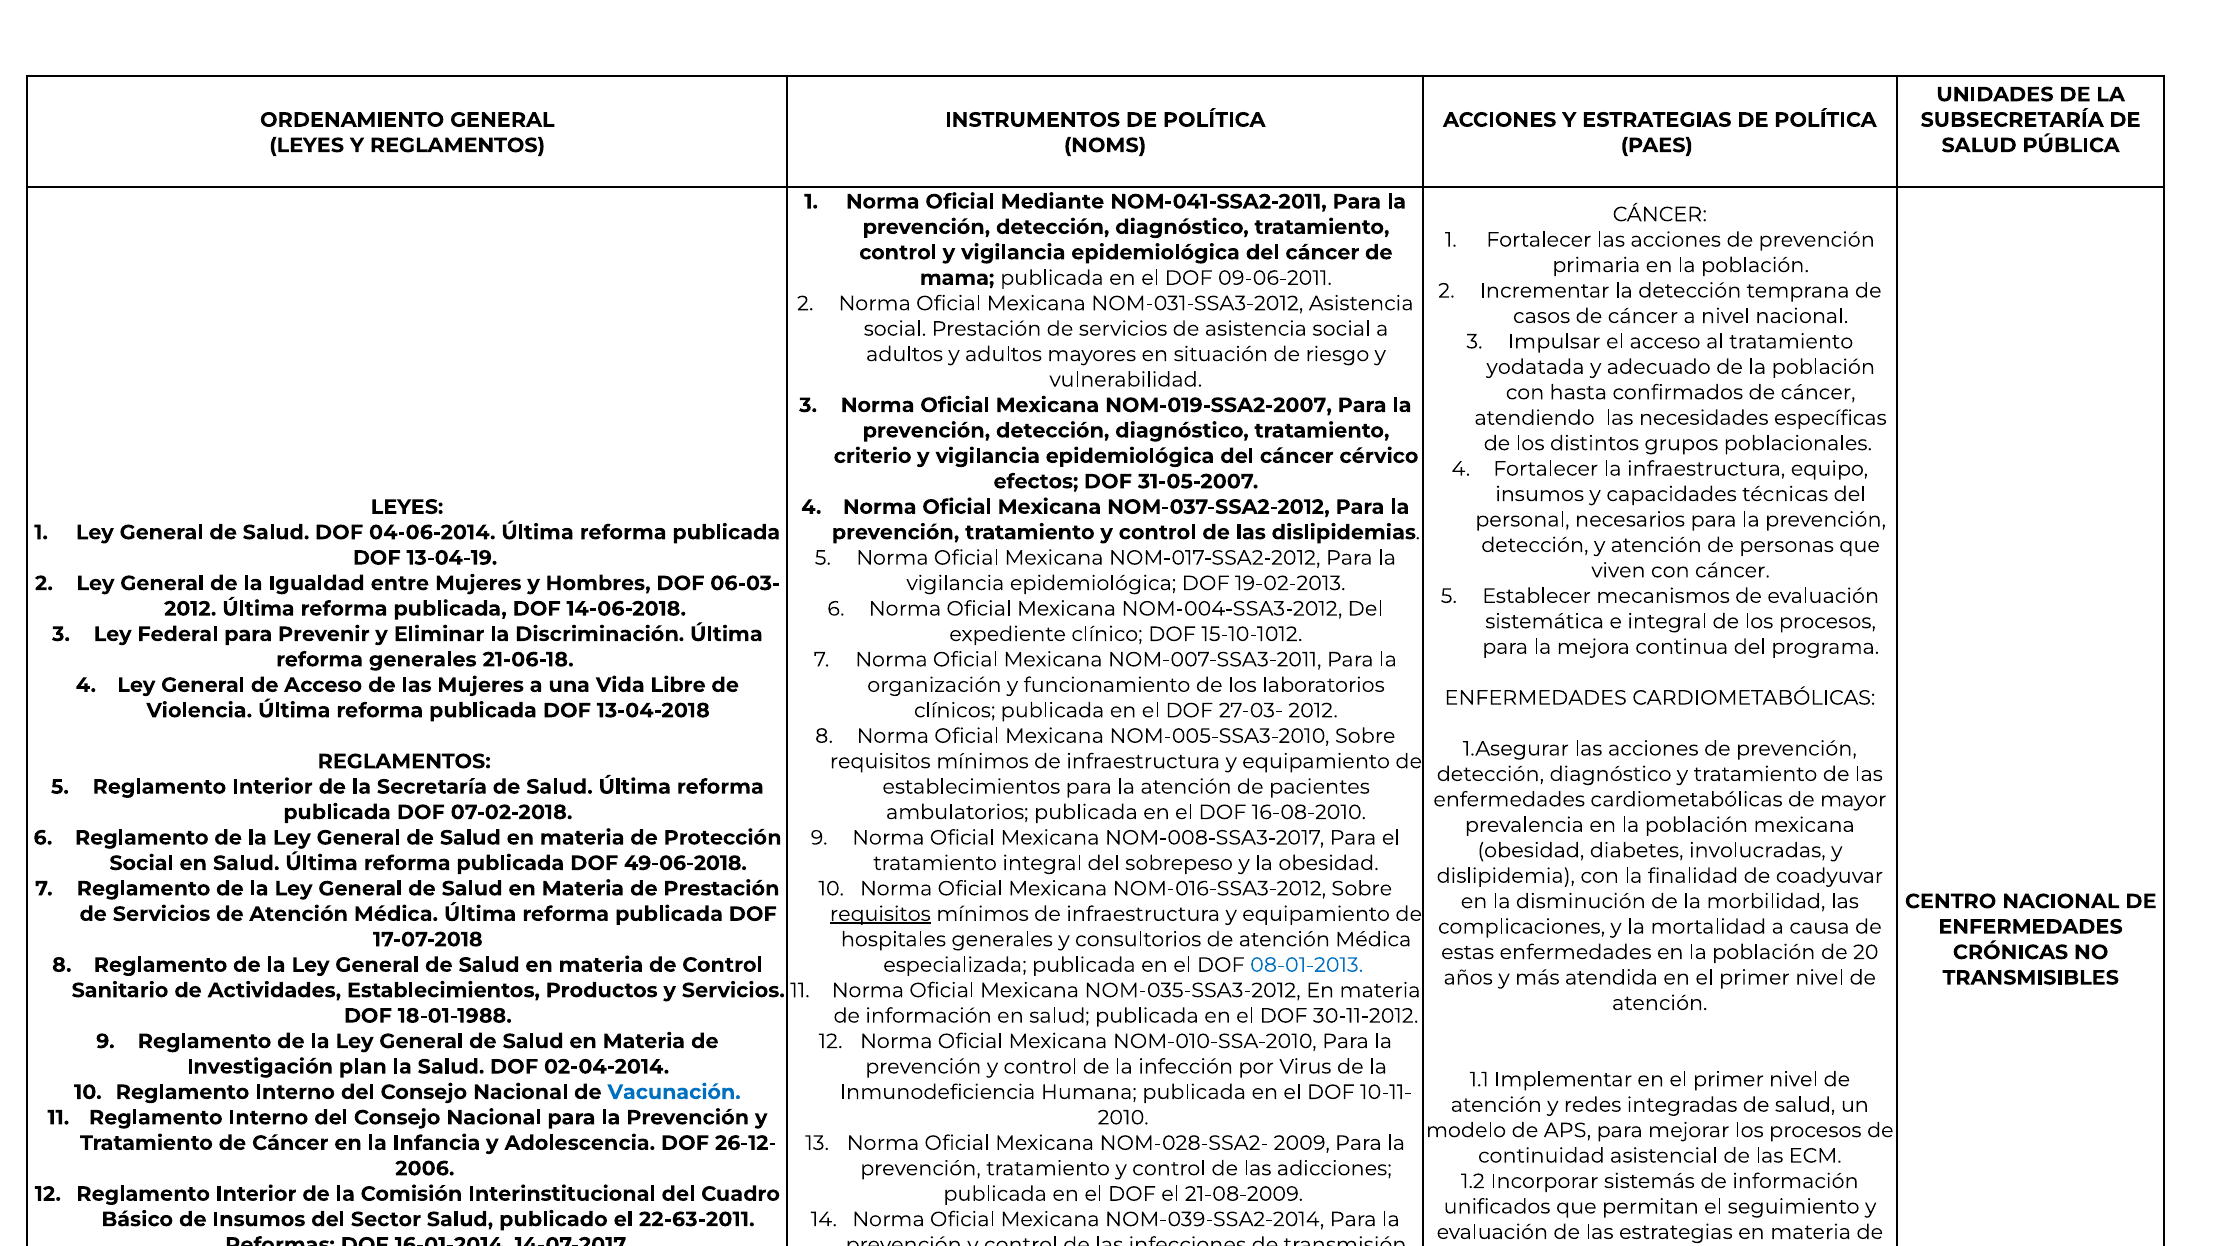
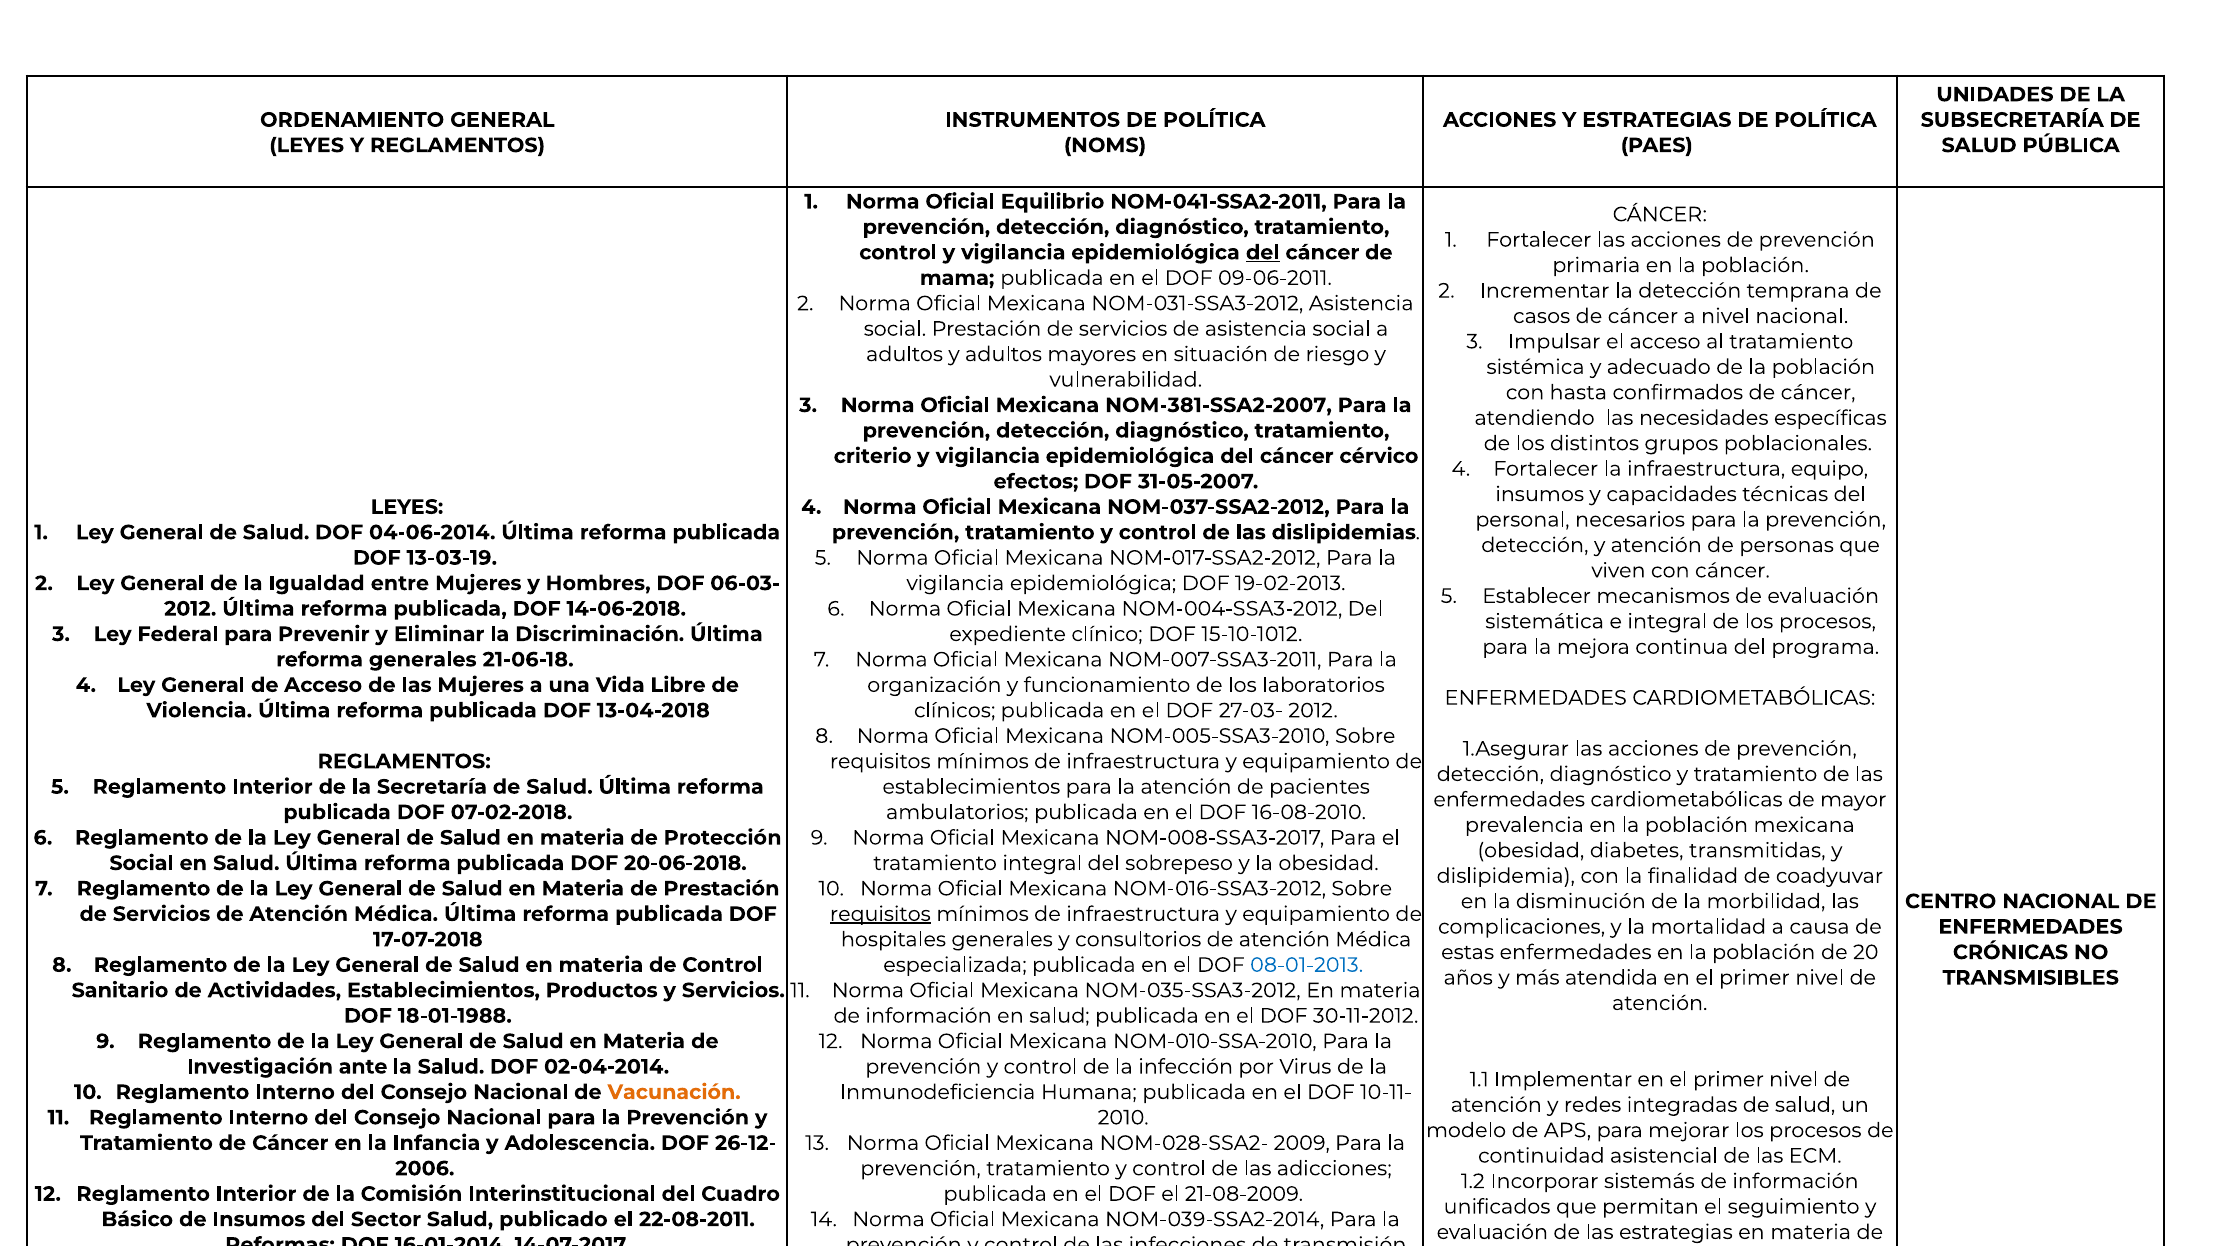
Mediante: Mediante -> Equilibrio (1053, 202)
del underline: none -> present (1263, 253)
yodatada: yodatada -> sistémica (1536, 367)
NOM-019-SSA2-2007: NOM-019-SSA2-2007 -> NOM-381-SSA2-2007 (1218, 405)
13-04-19: 13-04-19 -> 13-03-19 (452, 558)
involucradas: involucradas -> transmitidas (1757, 850)
49-06-2018: 49-06-2018 -> 20-06-2018 (685, 863)
plan: plan -> ante (363, 1067)
Vacunación colour: blue -> orange (674, 1092)
22-63-2011: 22-63-2011 -> 22-08-2011 (697, 1219)
